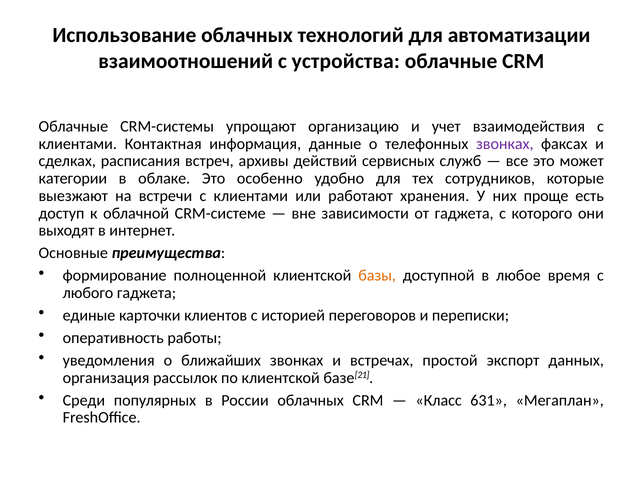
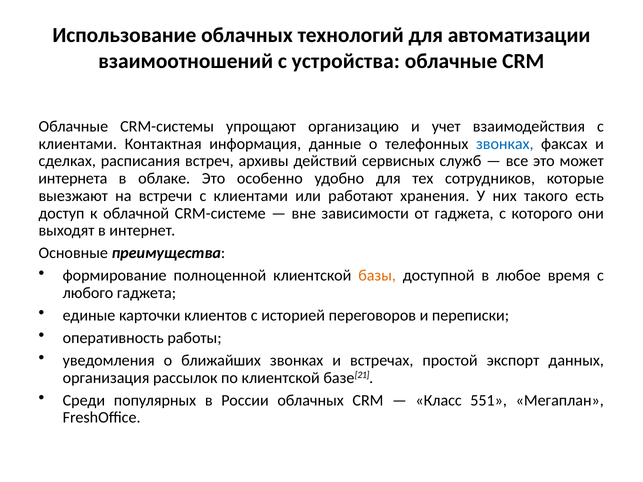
звонках colour: purple -> blue (505, 144)
категории: категории -> интернета (73, 179)
проще: проще -> такого (546, 196)
631: 631 -> 551 (489, 400)
